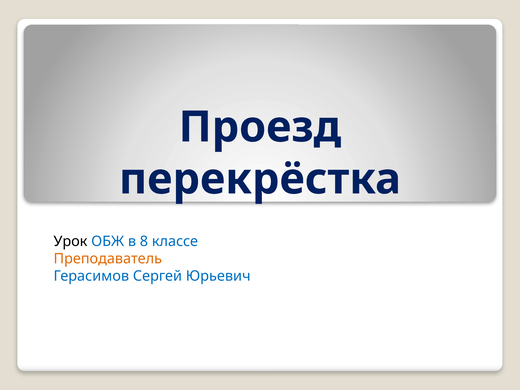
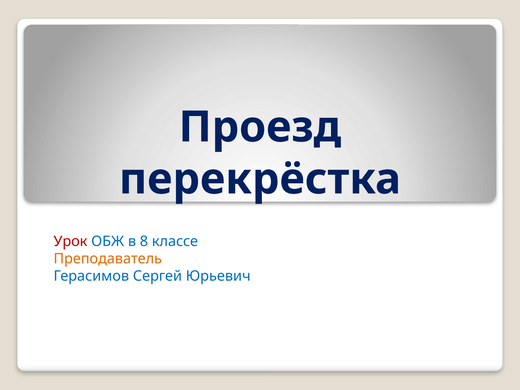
Урок colour: black -> red (70, 241)
